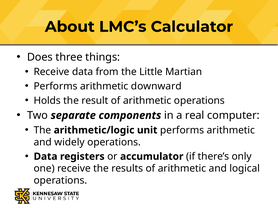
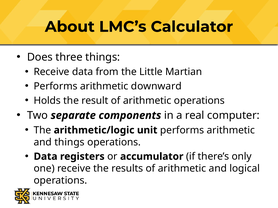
and widely: widely -> things (69, 142)
